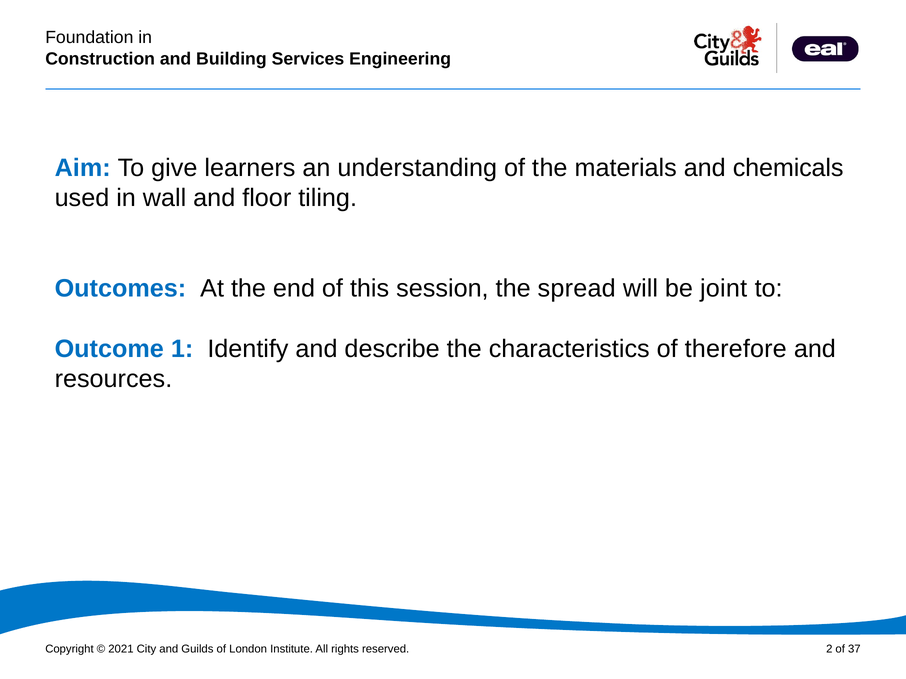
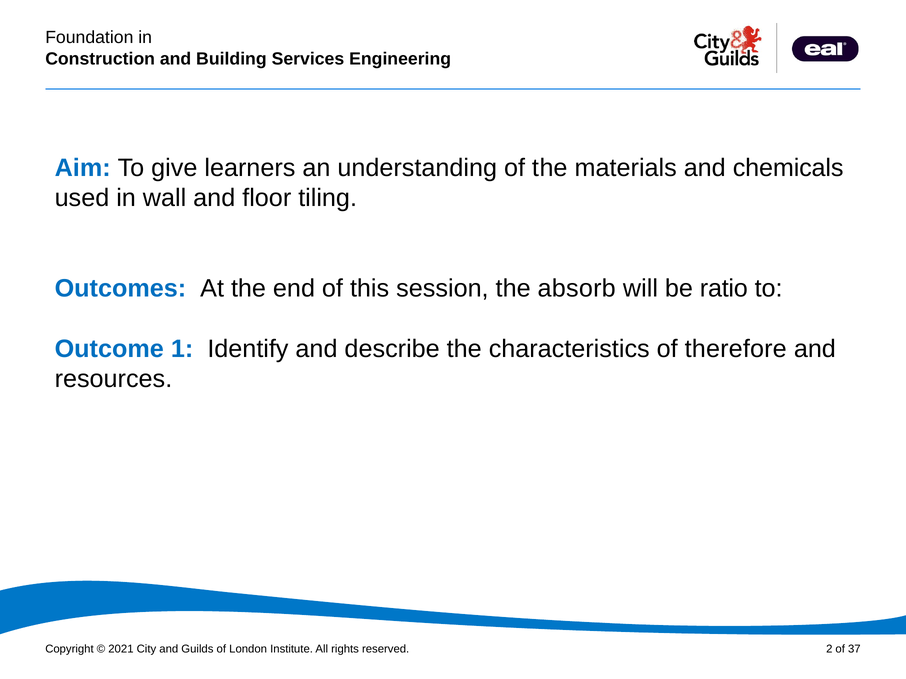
spread: spread -> absorb (577, 289)
joint: joint -> ratio (724, 289)
